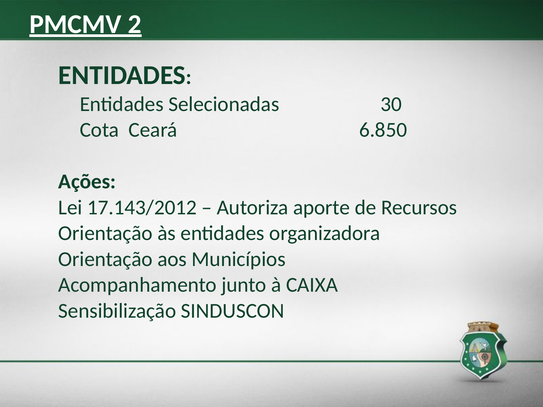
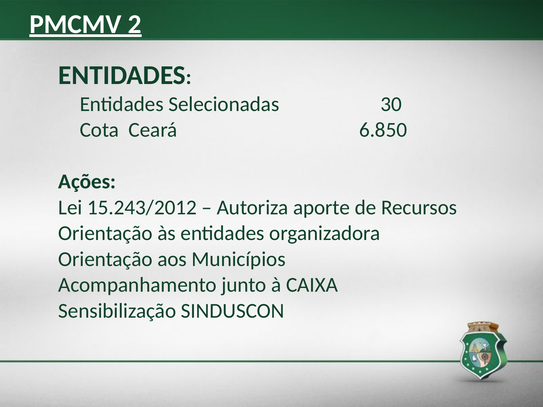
17.143/2012: 17.143/2012 -> 15.243/2012 (142, 208)
